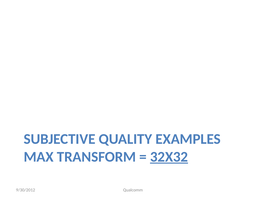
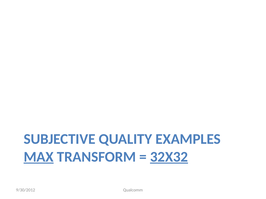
MAX underline: none -> present (39, 157)
